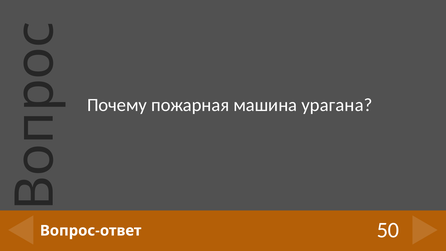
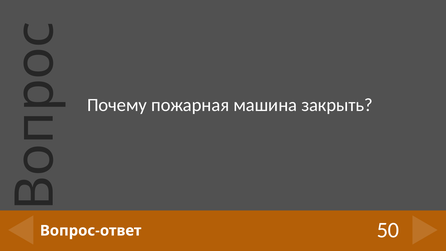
урагана: урагана -> закрыть (337, 105)
